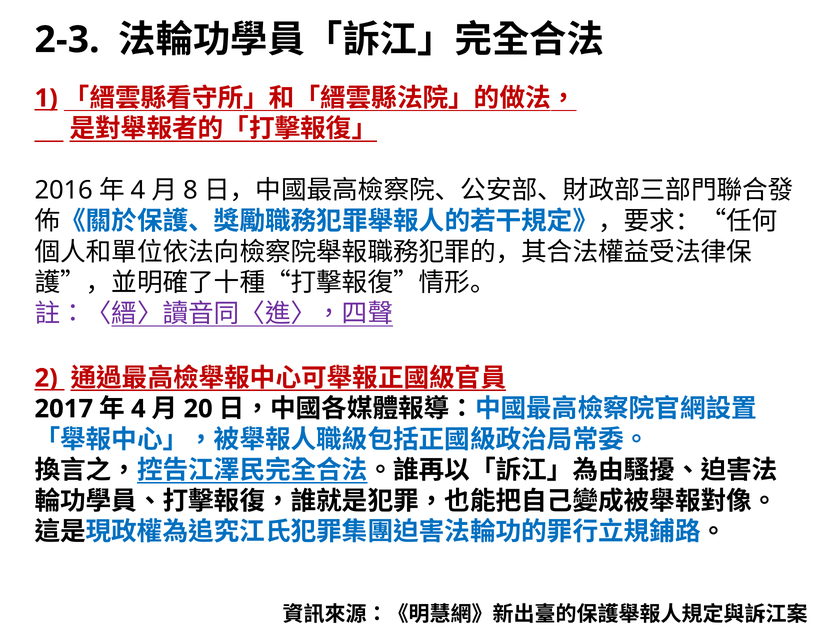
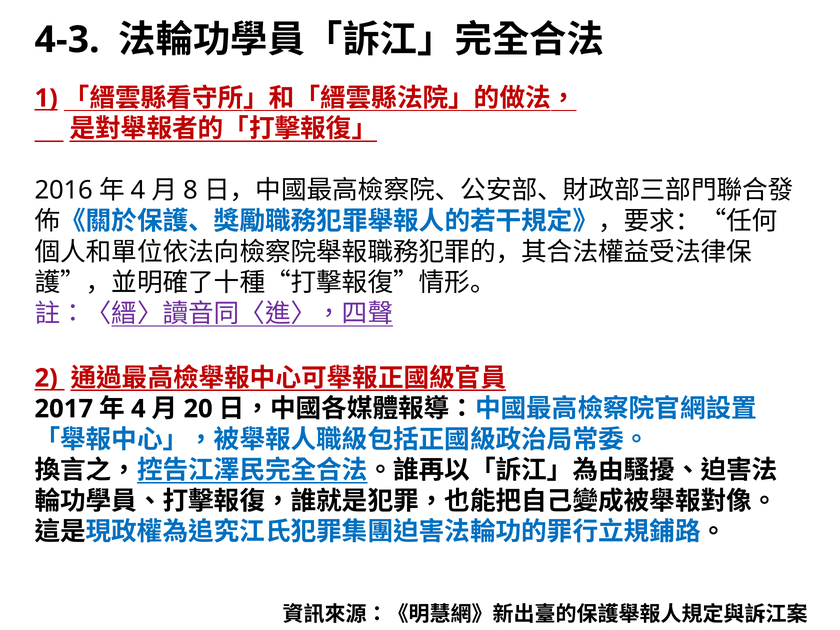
2-3: 2-3 -> 4-3 (67, 40)
